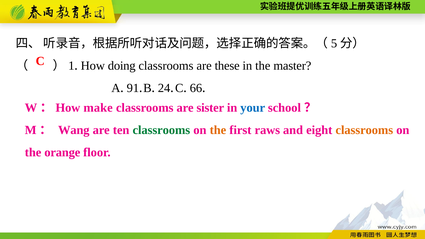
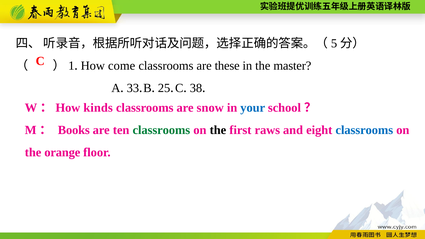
doing: doing -> come (122, 66)
91: 91 -> 33 (133, 88)
24: 24 -> 25 (164, 88)
66: 66 -> 38 (196, 88)
make: make -> kinds (98, 108)
sister: sister -> snow (210, 108)
Wang: Wang -> Books (74, 130)
the colour: orange -> black (218, 130)
classrooms colour: orange -> blue (364, 130)
